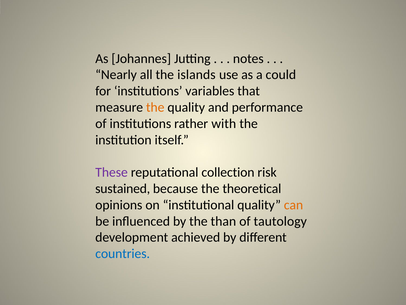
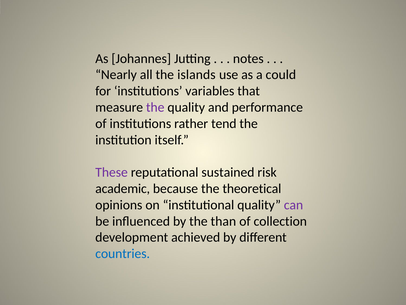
the colour: orange -> purple (155, 107)
with: with -> tend (224, 123)
collection: collection -> sustained (228, 172)
sustained: sustained -> academic (123, 188)
can colour: orange -> purple (294, 205)
tautology: tautology -> collection (280, 221)
